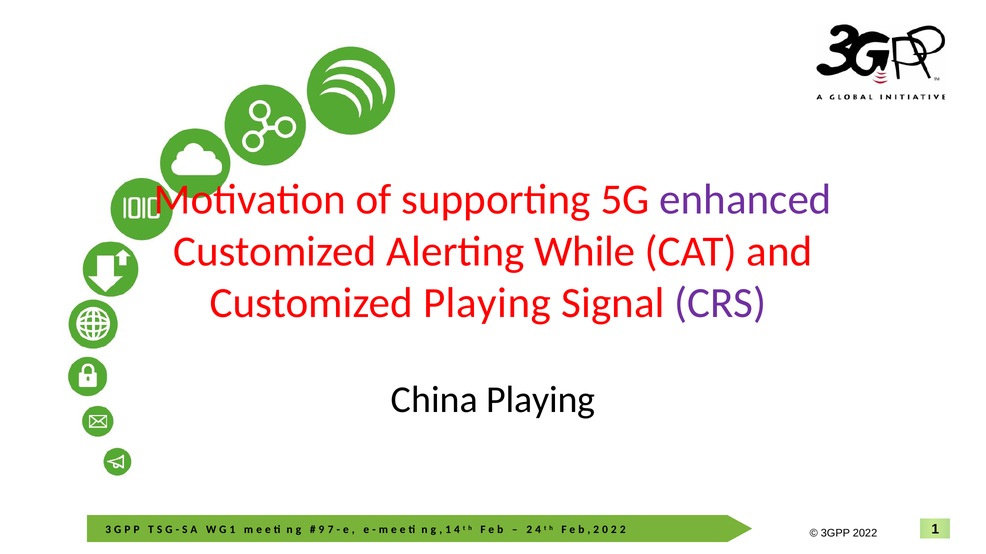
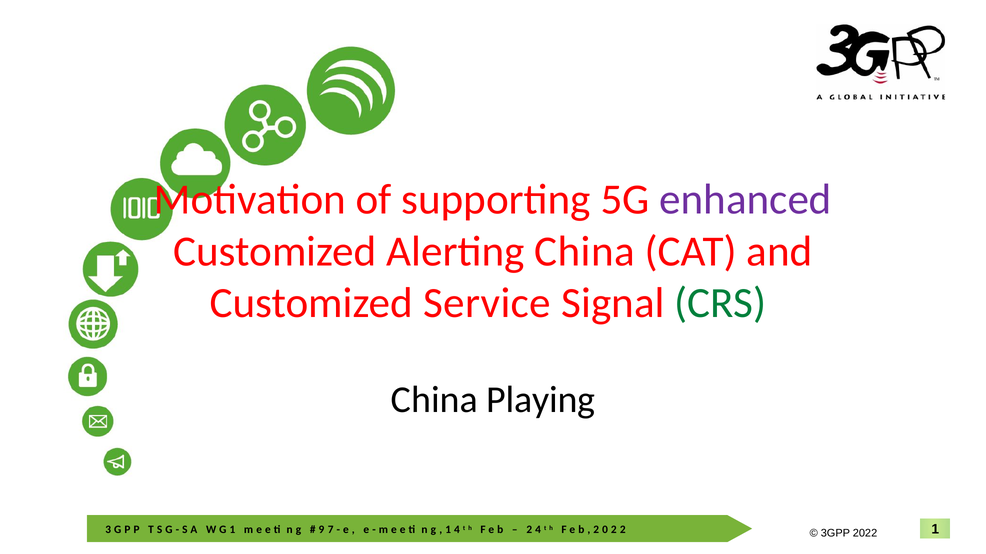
Alerting While: While -> China (585, 252)
Customized Playing: Playing -> Service (487, 303)
CRS colour: purple -> green (720, 303)
